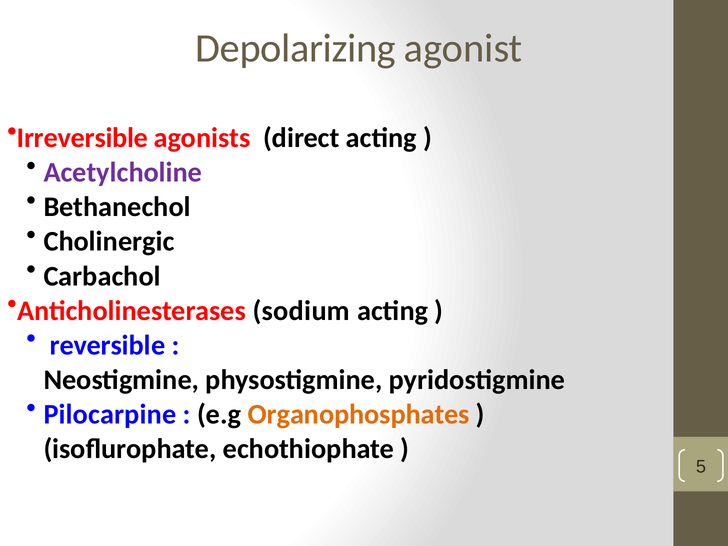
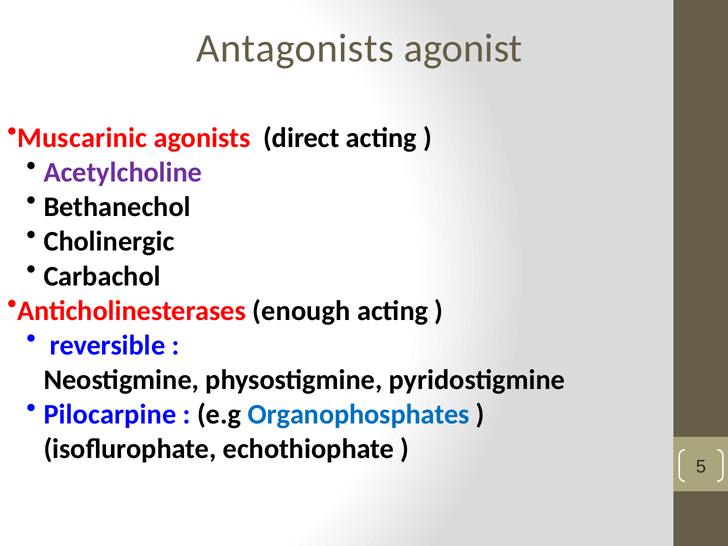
Depolarizing: Depolarizing -> Antagonists (295, 48)
Irreversible: Irreversible -> Muscarinic (82, 138)
sodium: sodium -> enough (301, 311)
Organophosphates colour: orange -> blue (359, 414)
